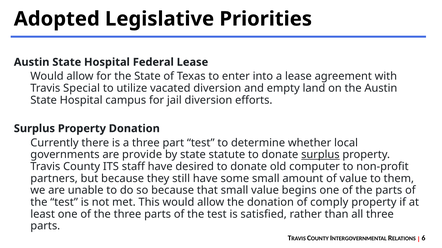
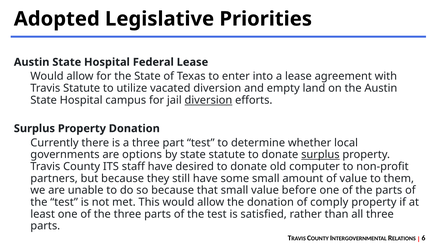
Travis Special: Special -> Statute (82, 88)
diversion underline: none -> present (208, 100)
provide: provide -> options (142, 155)
begins: begins -> before (299, 191)
